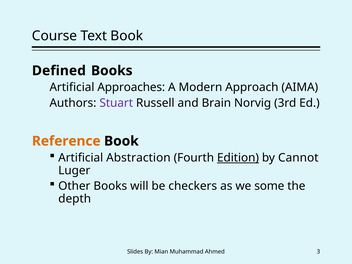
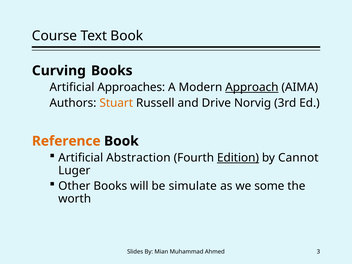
Defined: Defined -> Curving (59, 71)
Approach underline: none -> present (252, 87)
Stuart colour: purple -> orange (116, 103)
Brain: Brain -> Drive (216, 103)
checkers: checkers -> simulate (193, 186)
depth: depth -> worth (75, 199)
